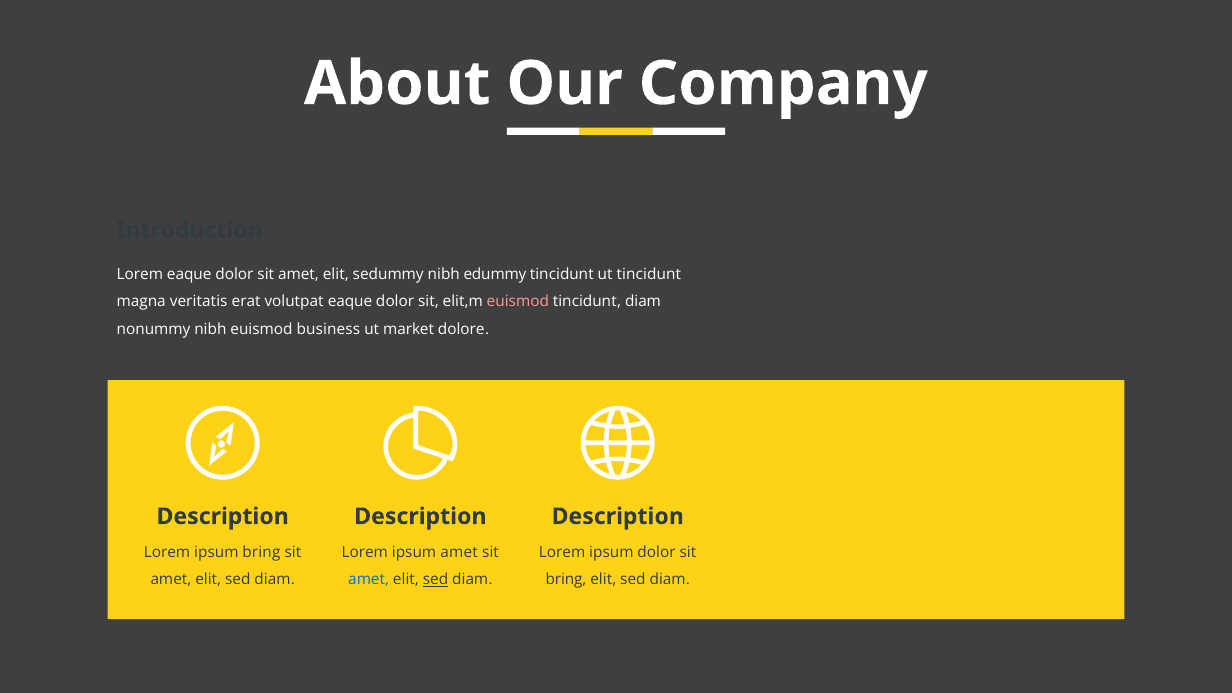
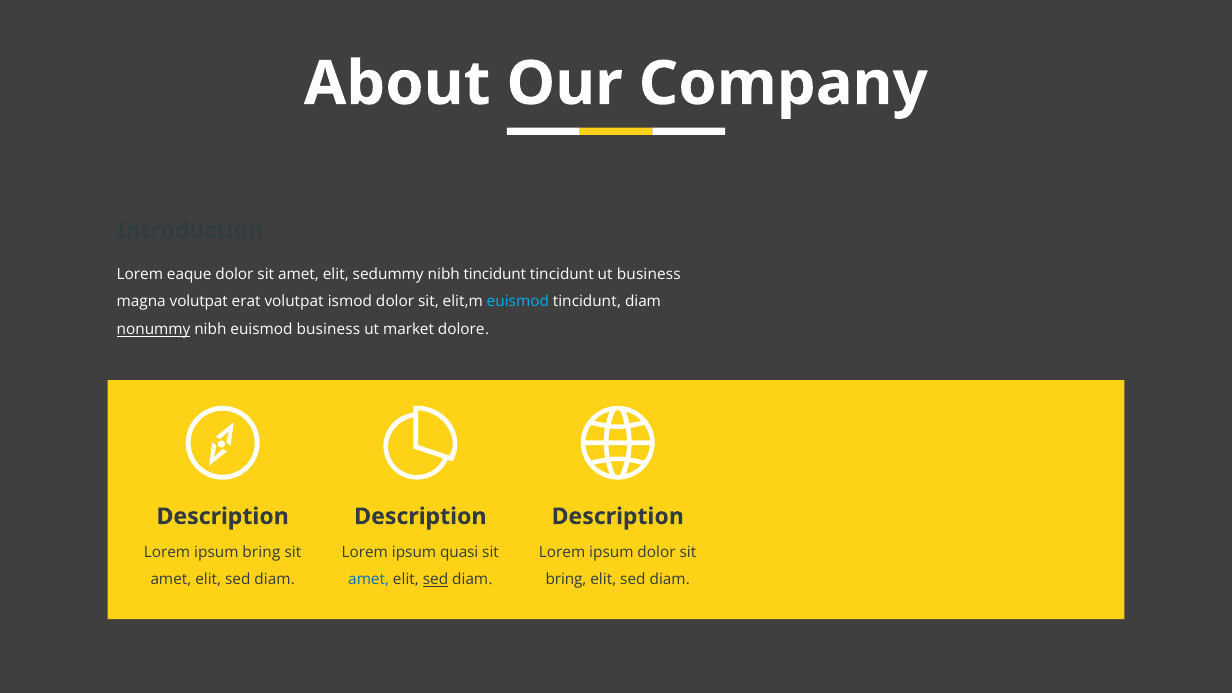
nibh edummy: edummy -> tincidunt (495, 274)
ut tincidunt: tincidunt -> business (649, 274)
magna veritatis: veritatis -> volutpat (199, 302)
volutpat eaque: eaque -> ismod (350, 302)
euismod colour: pink -> light blue (518, 302)
nonummy underline: none -> present (154, 330)
ipsum amet: amet -> quasi (459, 552)
